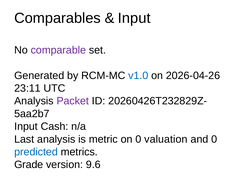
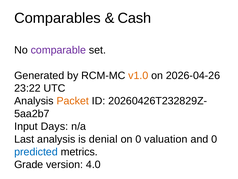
Input: Input -> Cash (134, 18)
v1.0 colour: blue -> orange (138, 75)
23:11: 23:11 -> 23:22 (27, 88)
Packet colour: purple -> orange (73, 101)
Cash: Cash -> Days (54, 126)
metric: metric -> denial (103, 139)
9.6: 9.6 -> 4.0 (93, 164)
